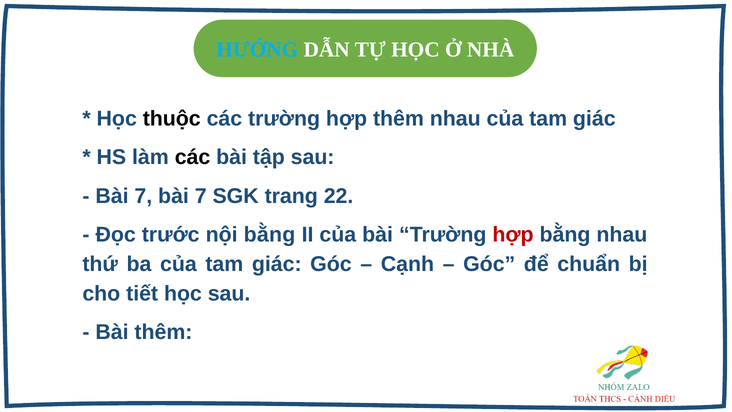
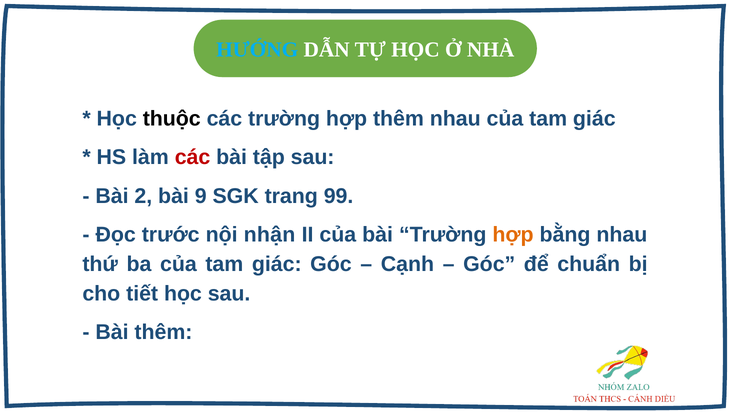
các colour: black -> red (193, 157)
7: 7 -> 2 (143, 196)
7: 7 -> 9 (201, 196)
22: 22 -> 99 (339, 196)
nội bằng: bằng -> nhận (270, 235)
hợp colour: red -> orange (513, 235)
